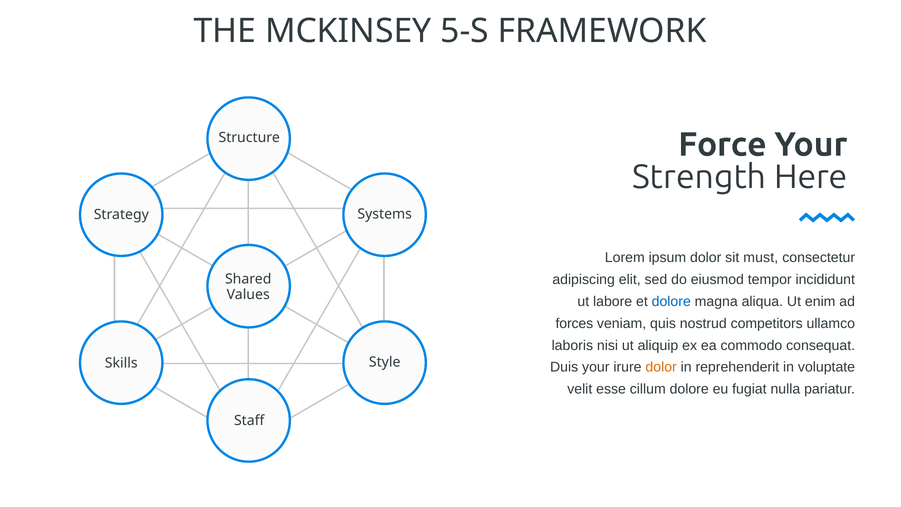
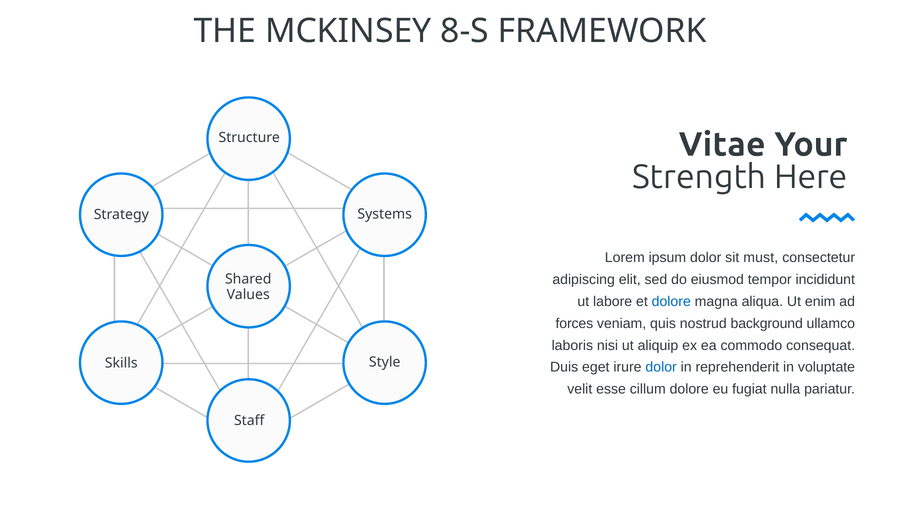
5-S: 5-S -> 8-S (465, 31)
Force: Force -> Vitae (722, 144)
competitors: competitors -> background (767, 323)
Duis your: your -> eget (596, 367)
dolor colour: orange -> blue (661, 367)
